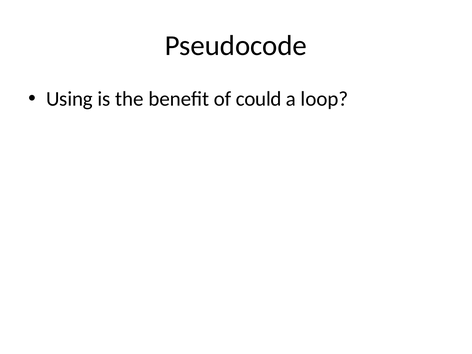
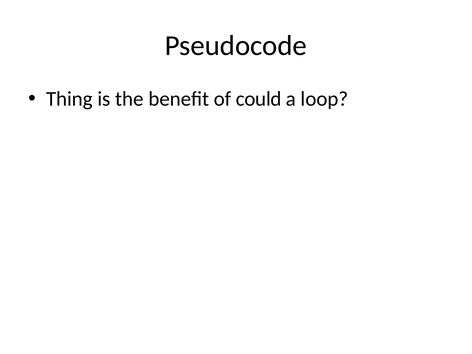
Using: Using -> Thing (69, 99)
